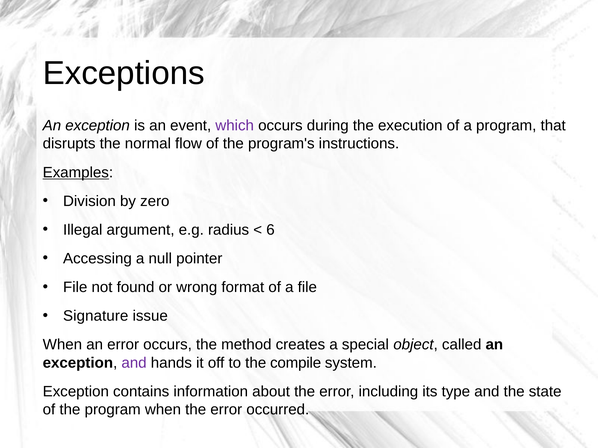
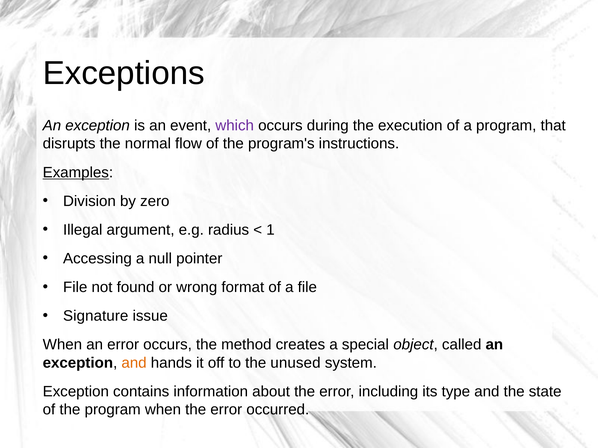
6: 6 -> 1 (271, 230)
and colour: purple -> orange (134, 363)
compile: compile -> unused (295, 363)
